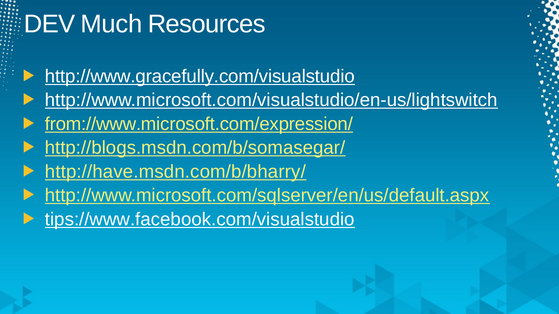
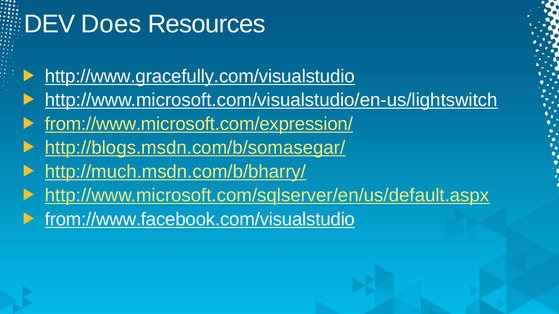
Much: Much -> Does (111, 24)
http://have.msdn.com/b/bharry/: http://have.msdn.com/b/bharry/ -> http://much.msdn.com/b/bharry/ (175, 172)
tips://www.facebook.com/visualstudio: tips://www.facebook.com/visualstudio -> from://www.facebook.com/visualstudio (200, 220)
